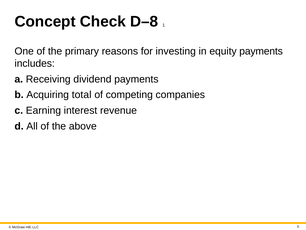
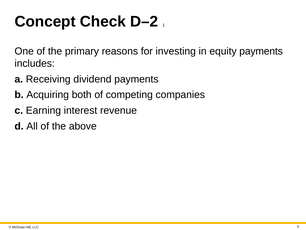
D–8: D–8 -> D–2 (144, 21)
total: total -> both (82, 95)
